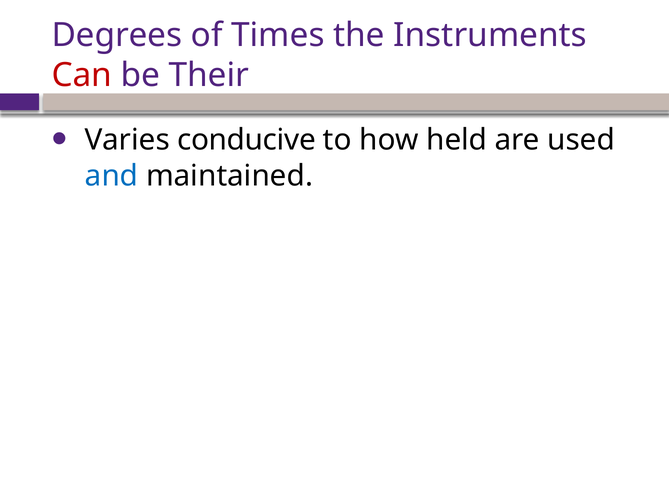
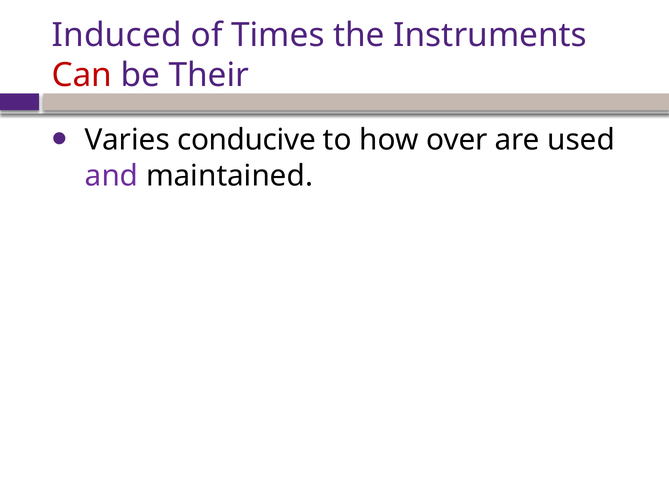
Degrees: Degrees -> Induced (117, 35)
held: held -> over (457, 140)
and colour: blue -> purple (112, 176)
